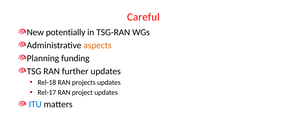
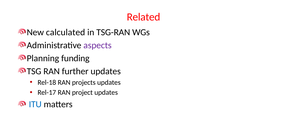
Careful: Careful -> Related (143, 17)
potentially: potentially -> calculated (66, 32)
aspects colour: orange -> purple (98, 45)
